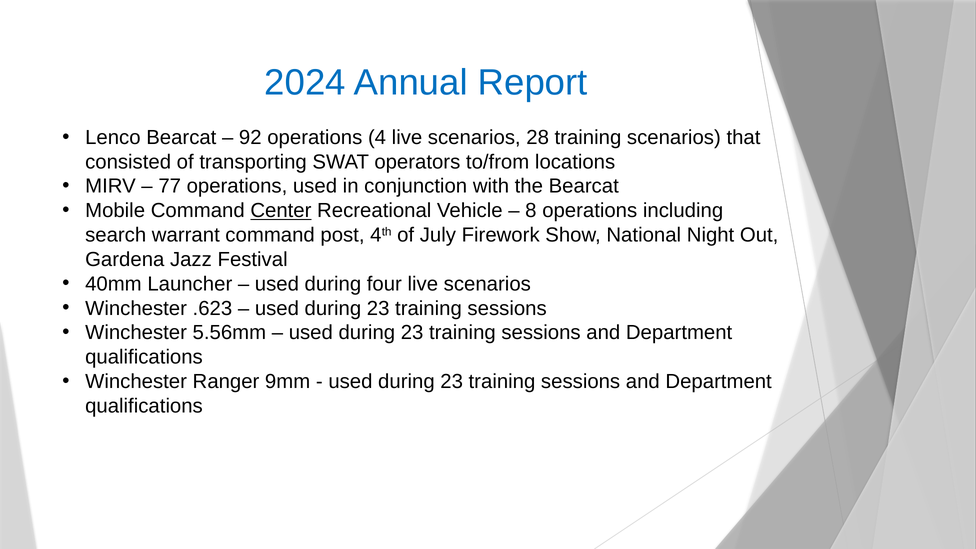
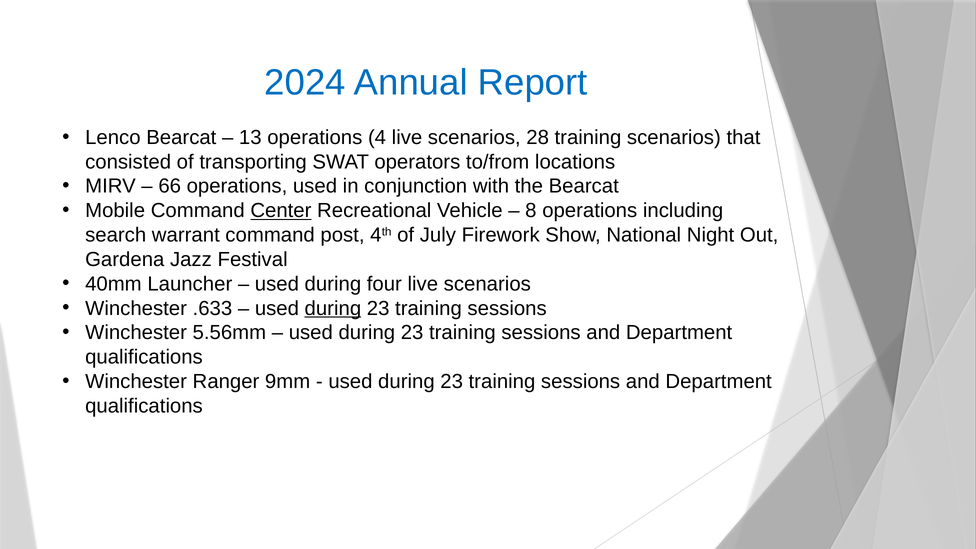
92: 92 -> 13 (250, 137)
77: 77 -> 66 (170, 186)
.623: .623 -> .633 (212, 308)
during underline: none -> present (333, 308)
